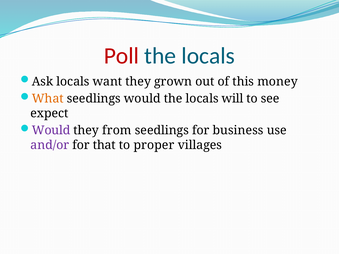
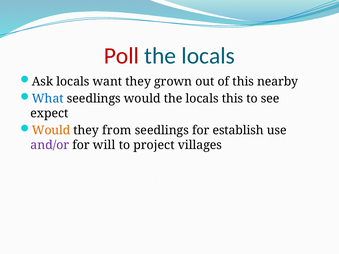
money: money -> nearby (278, 82)
What colour: orange -> blue (48, 99)
locals will: will -> this (233, 99)
Would colour: purple -> orange (51, 131)
business: business -> establish (238, 131)
that: that -> will (104, 145)
proper: proper -> project (154, 145)
